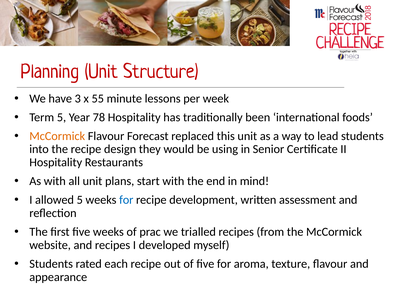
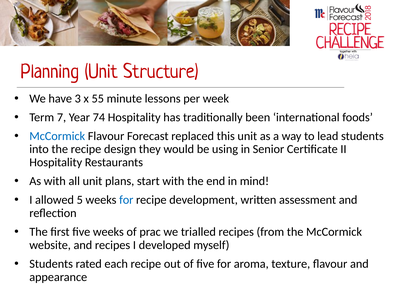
Term 5: 5 -> 7 (61, 117)
78: 78 -> 74 (99, 117)
McCormick colour: orange -> blue (57, 136)
